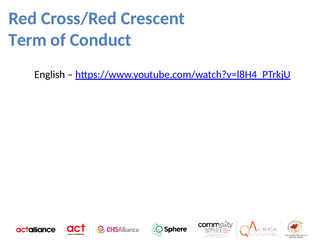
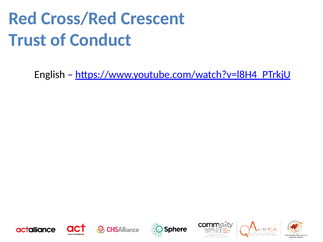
Term: Term -> Trust (28, 40)
